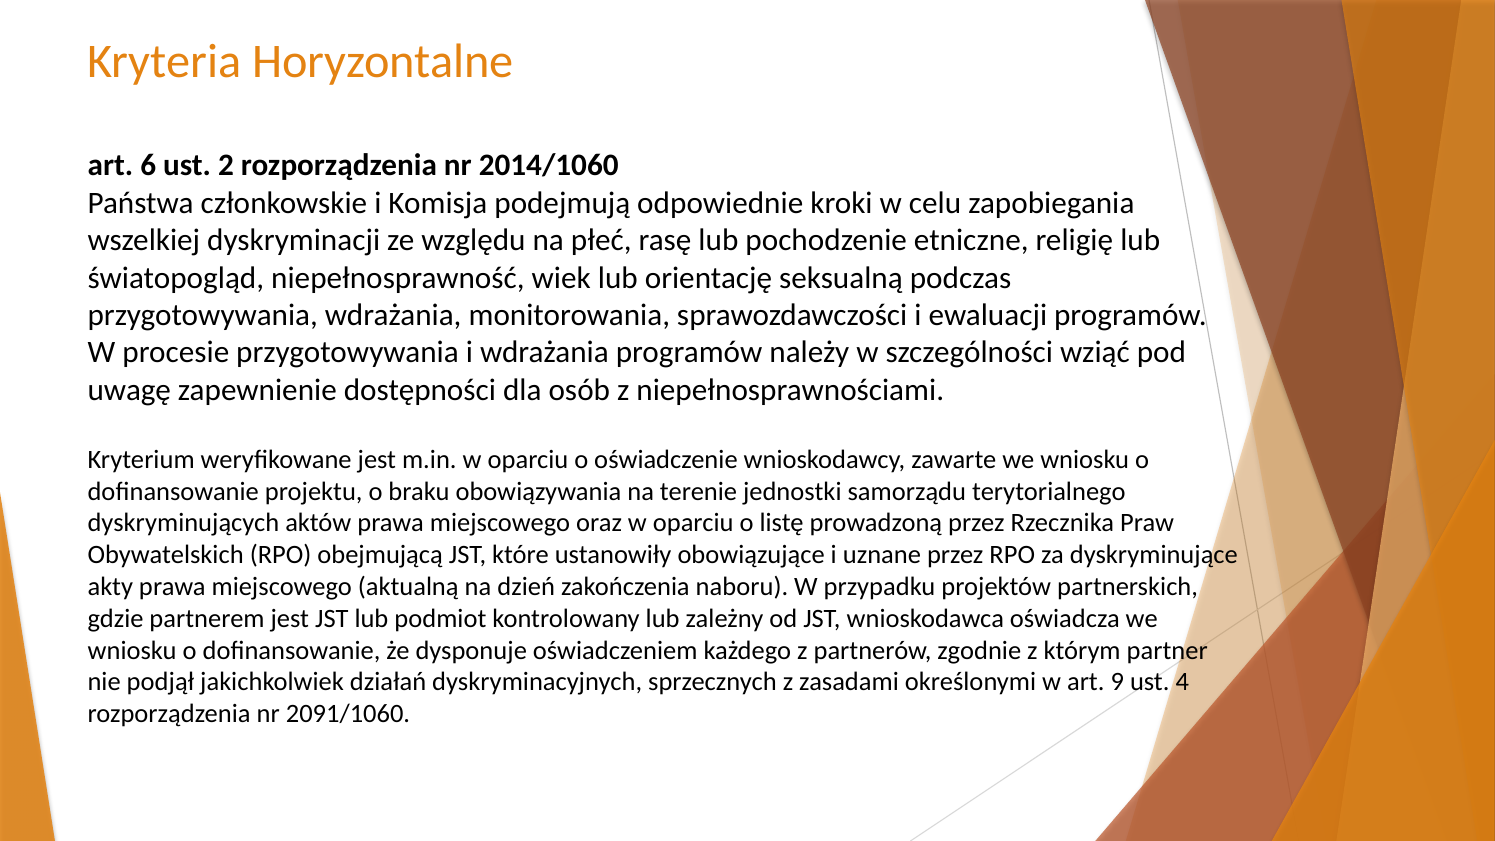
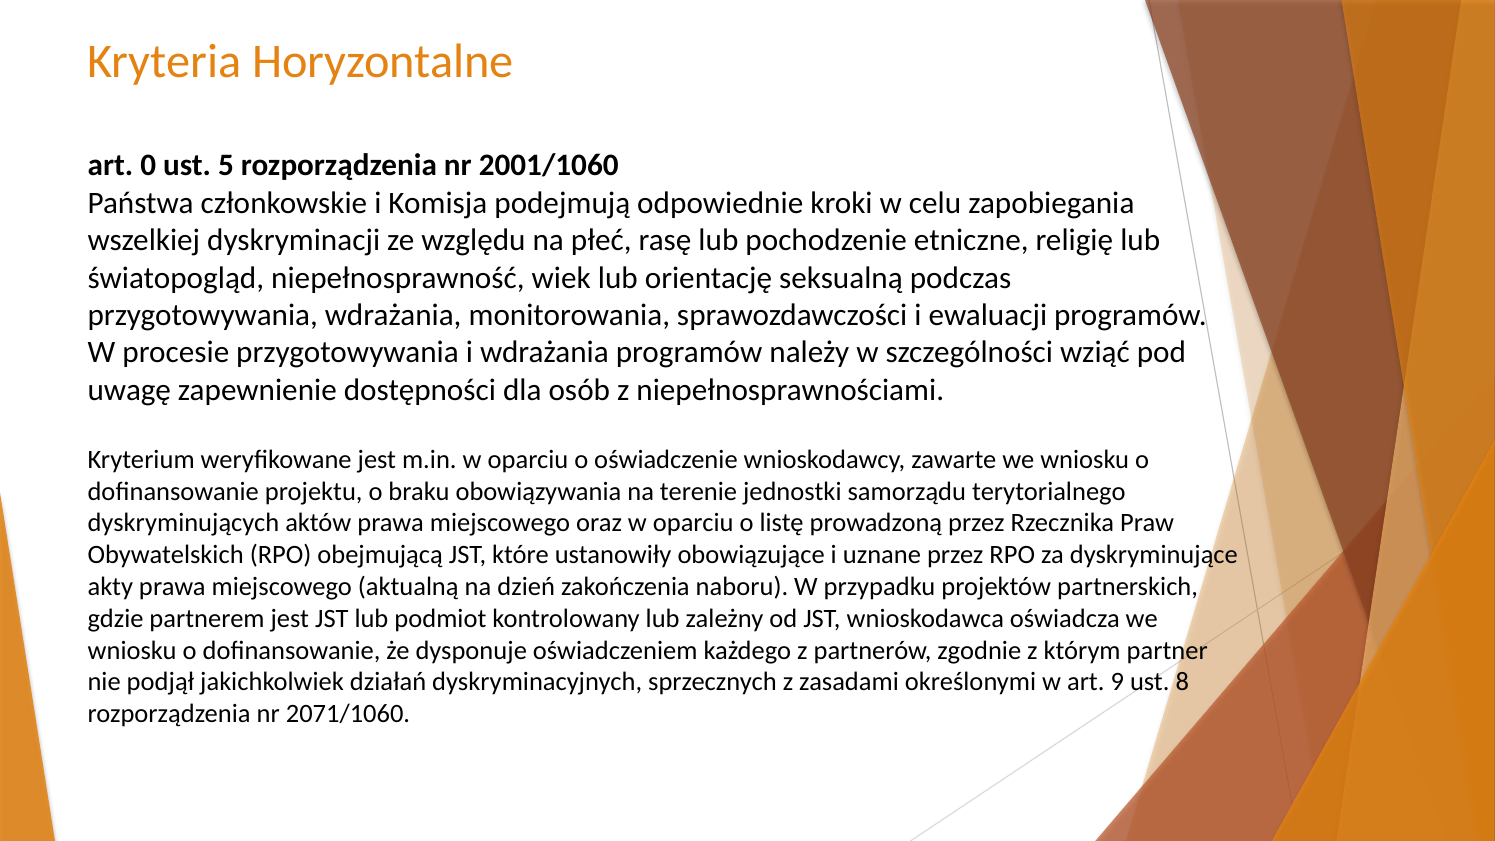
6: 6 -> 0 (148, 166)
2: 2 -> 5 (226, 166)
2014/1060: 2014/1060 -> 2001/1060 (549, 166)
4: 4 -> 8 (1182, 682)
2091/1060: 2091/1060 -> 2071/1060 (348, 714)
